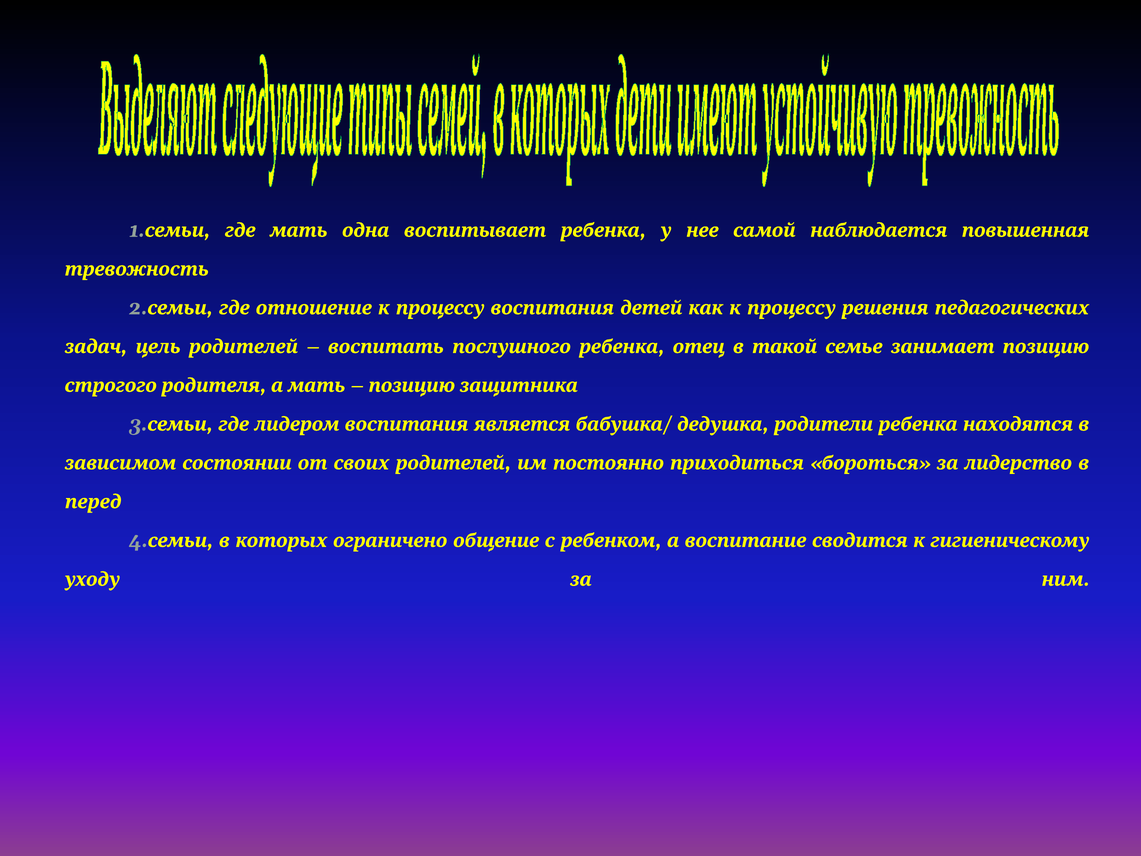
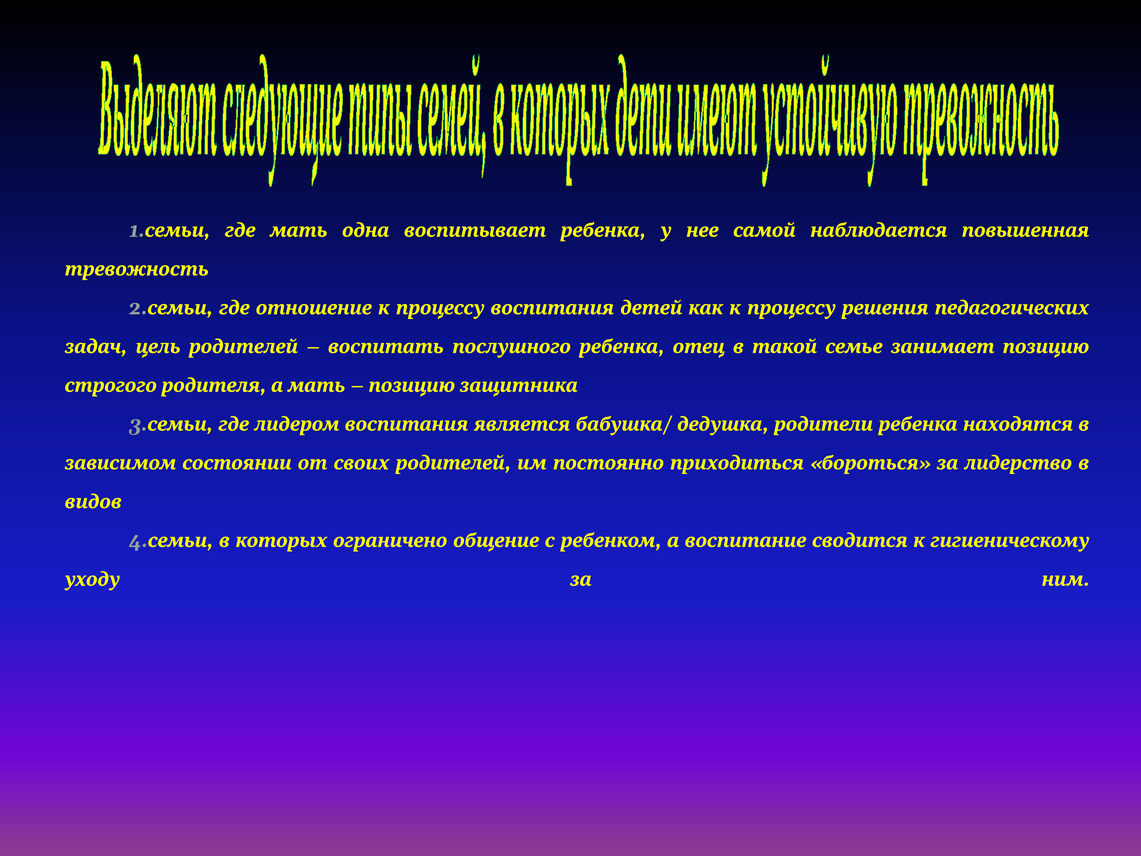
перед: перед -> видов (93, 502)
